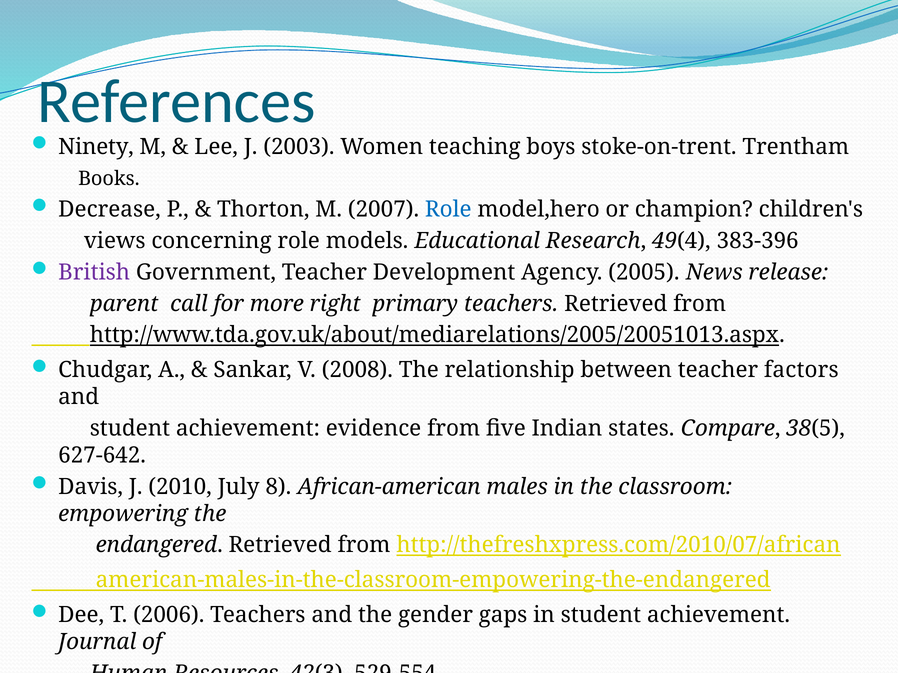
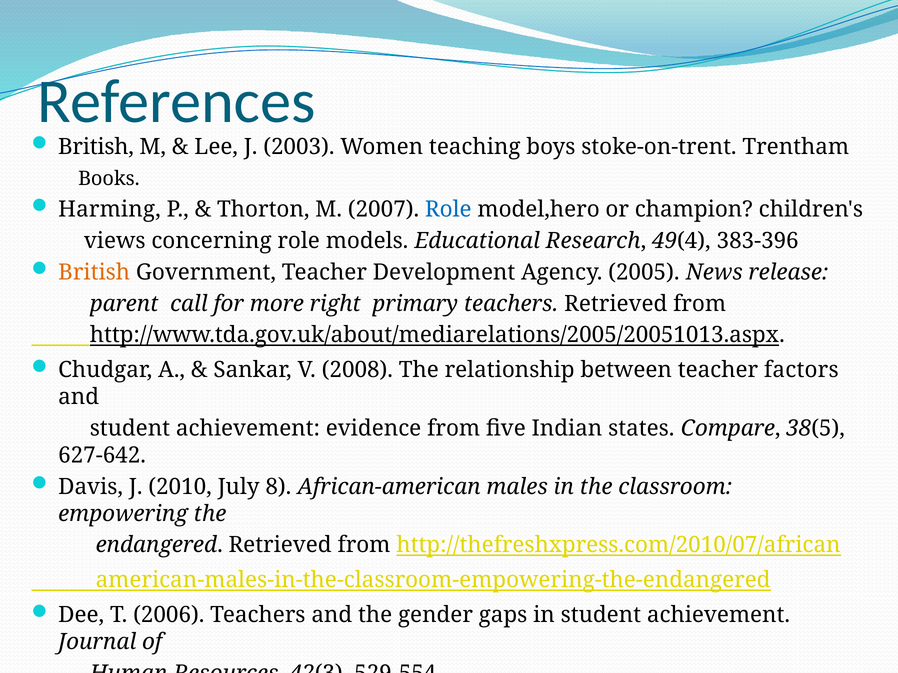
Ninety: Ninety -> British (96, 147)
Decrease: Decrease -> Harming (109, 210)
British colour: purple -> orange (94, 272)
